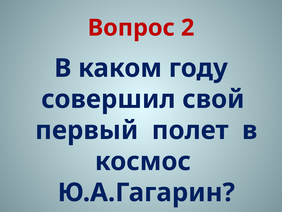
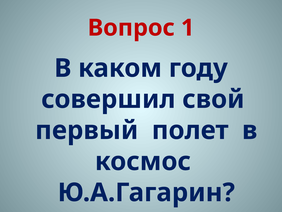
2: 2 -> 1 (188, 28)
